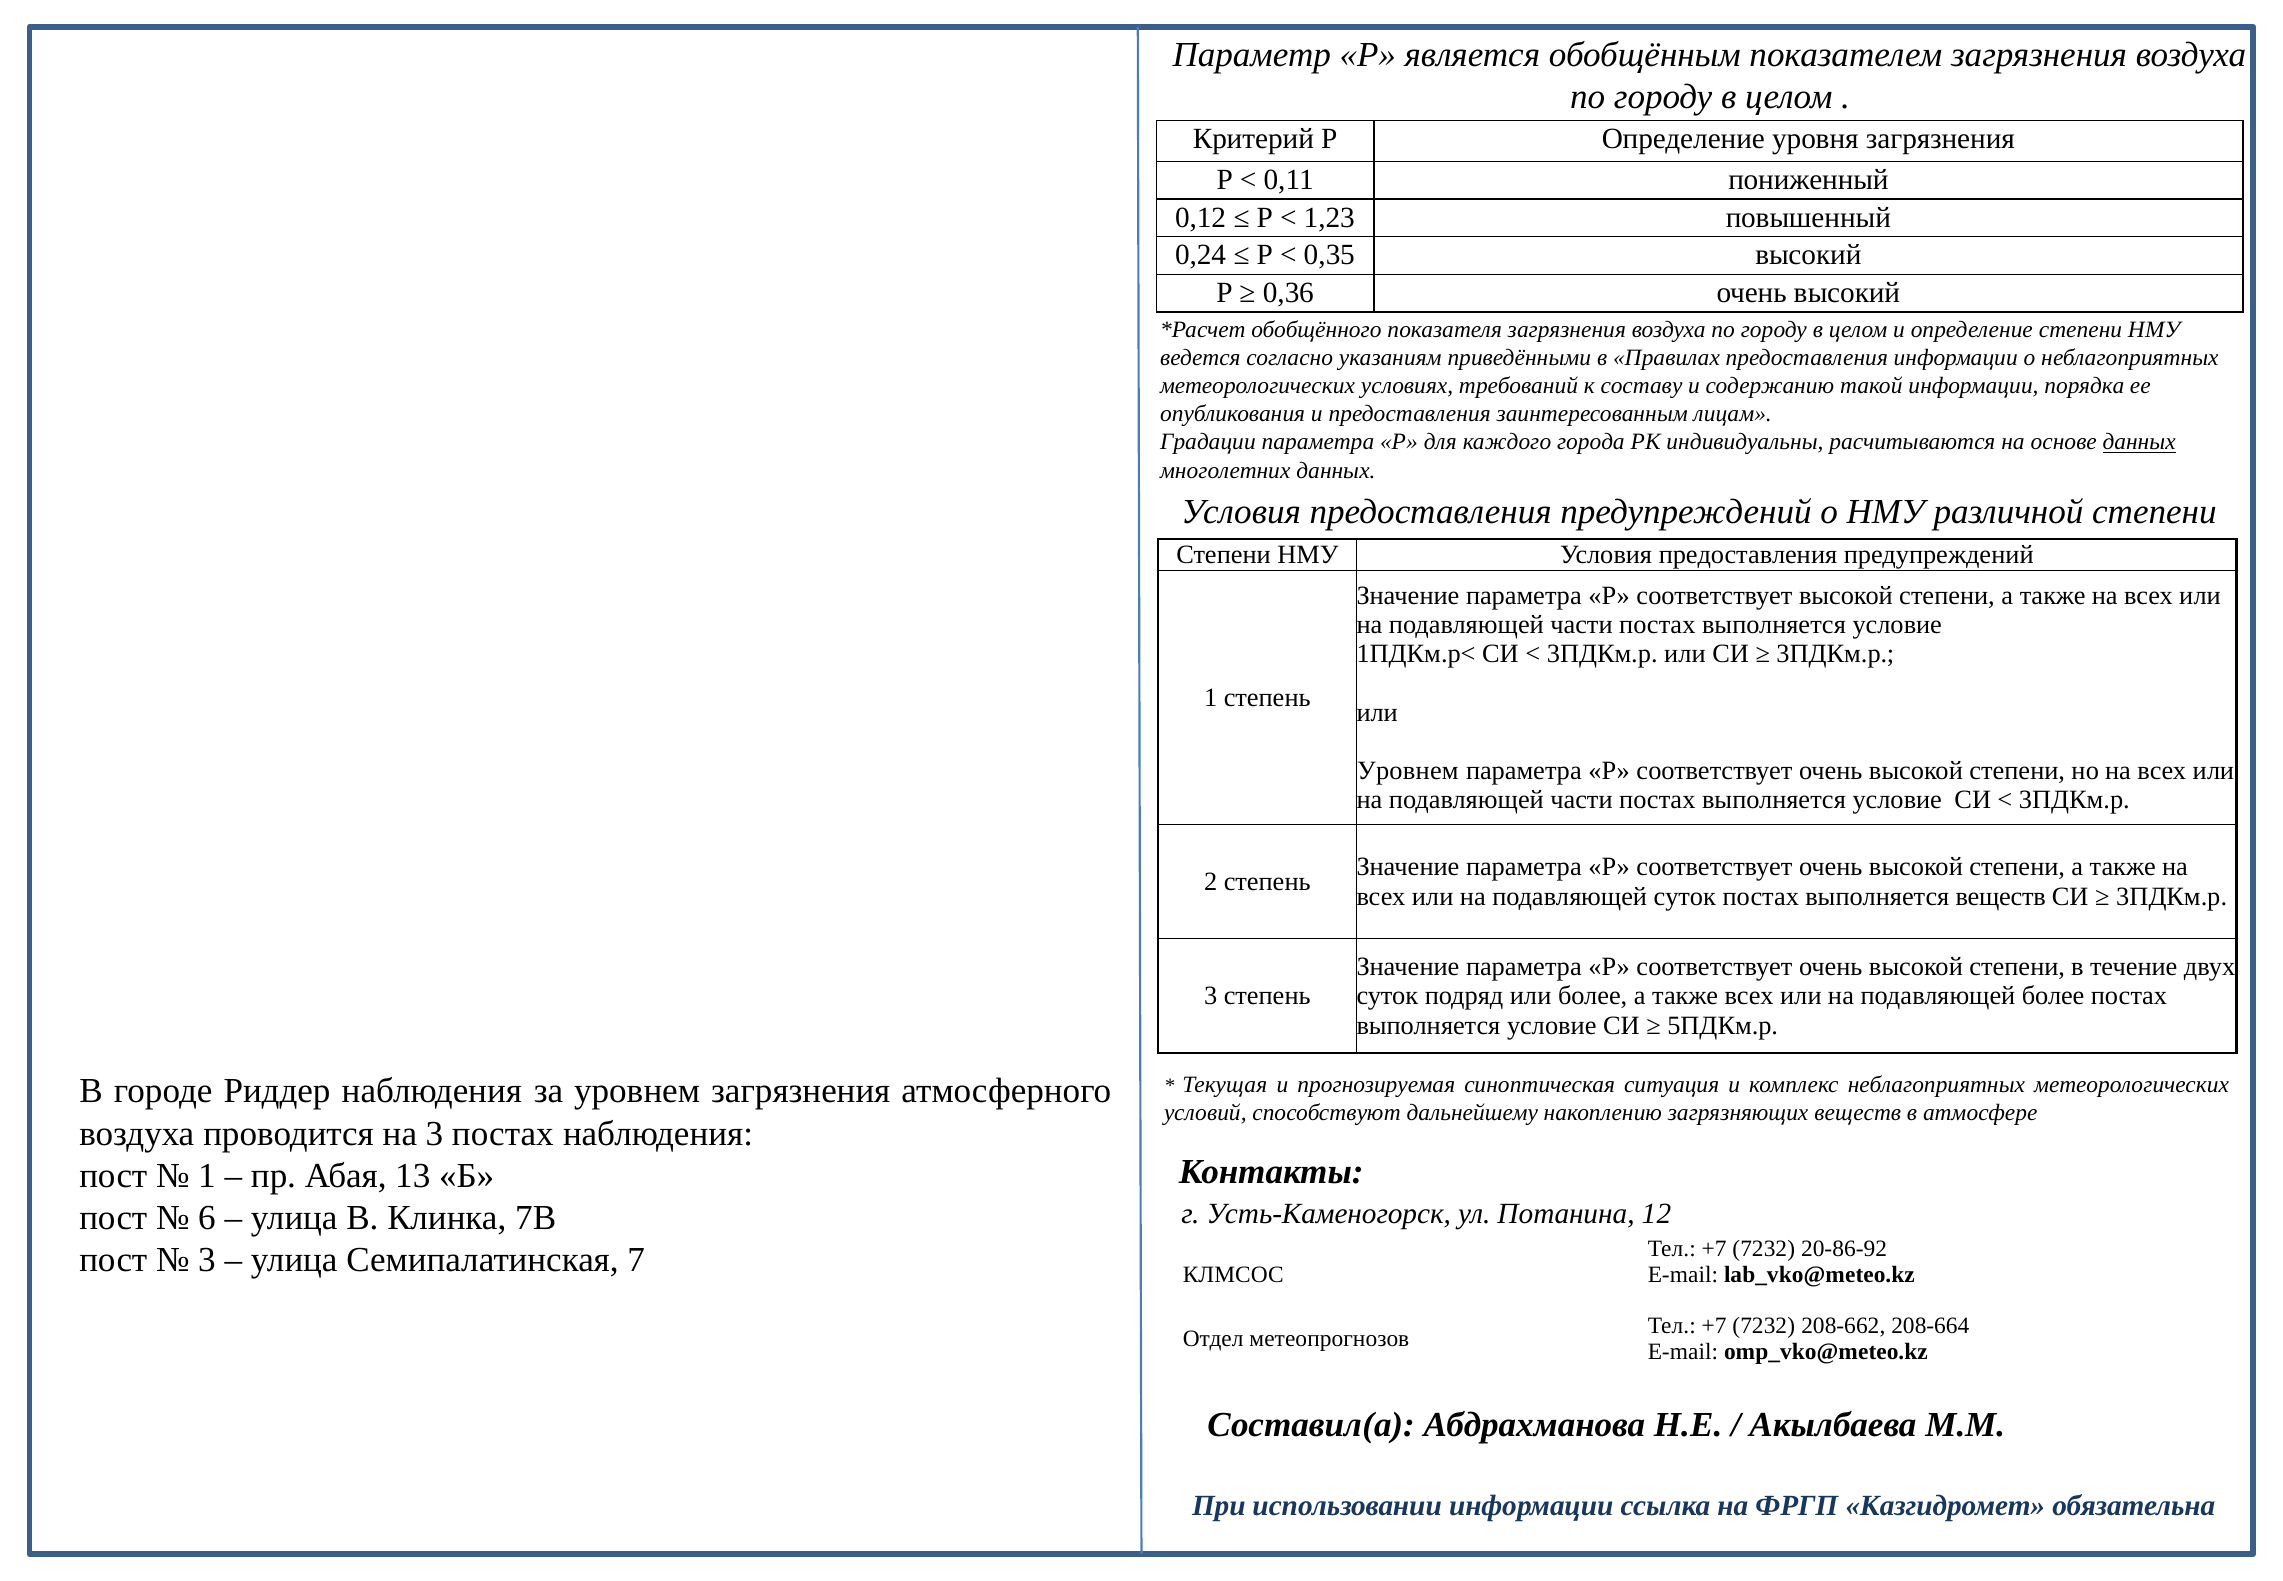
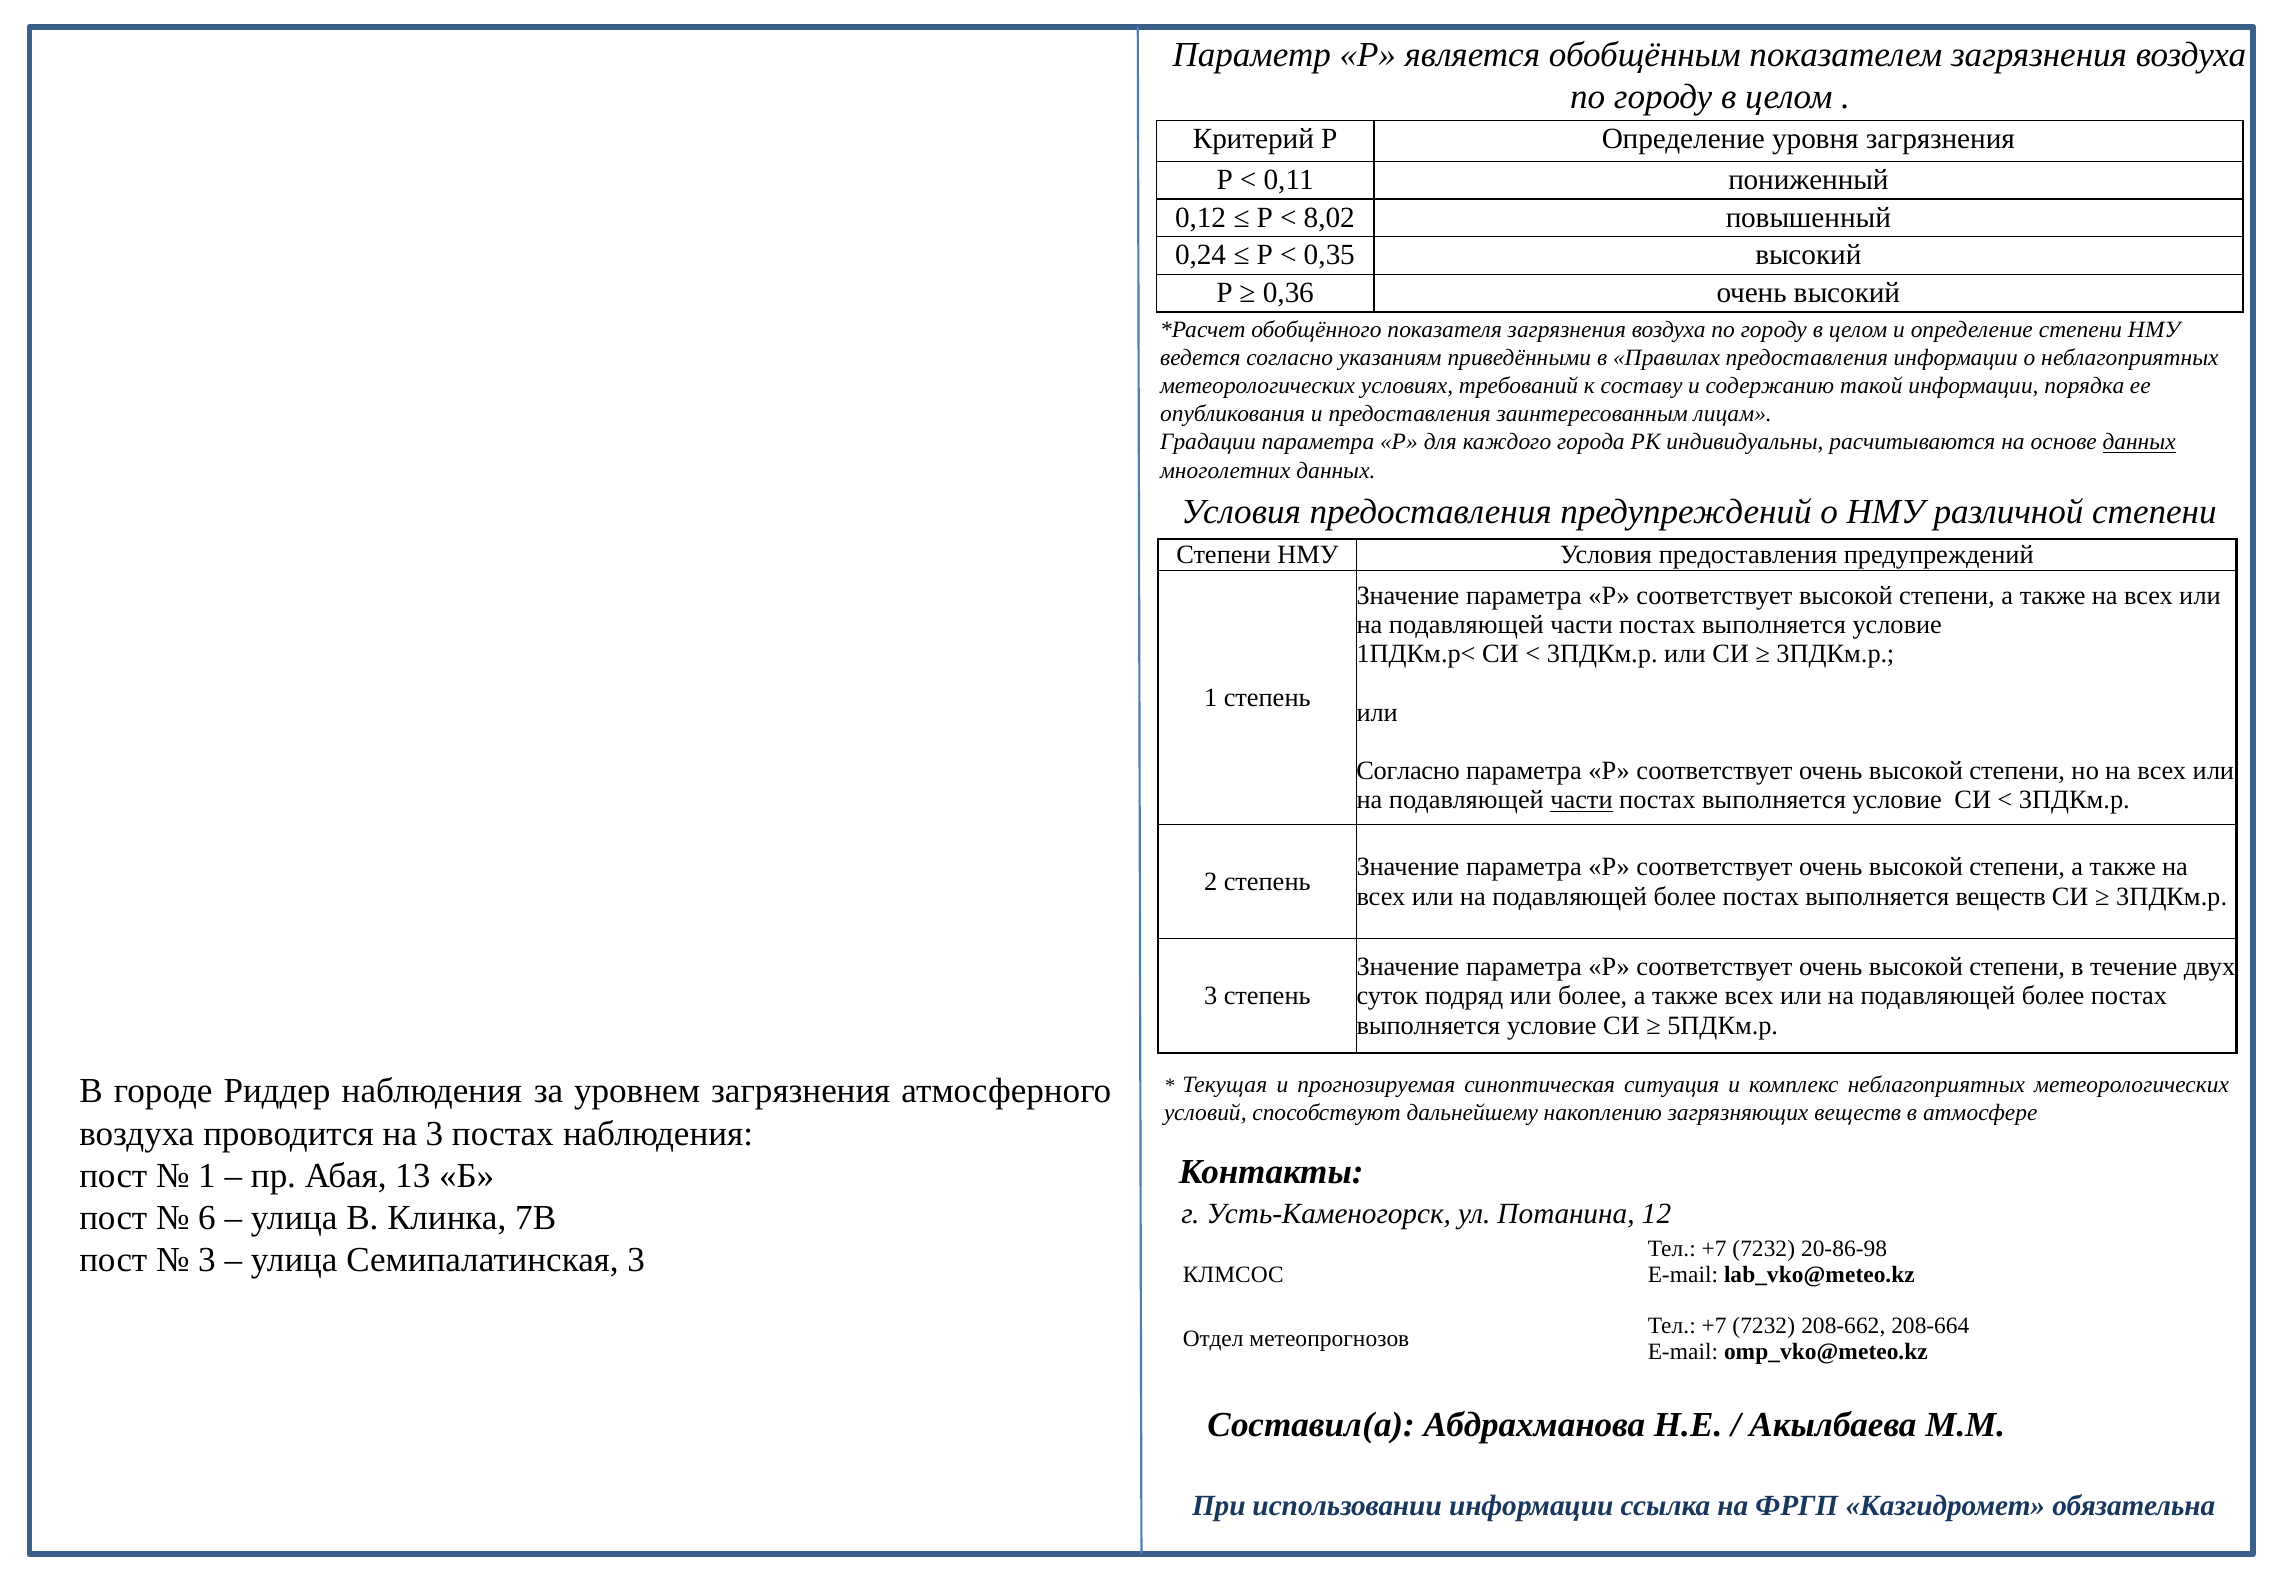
1,23: 1,23 -> 8,02 (1329, 217)
Уровнем: Уровнем -> Согласно (1408, 771)
части underline: none -> present (1582, 800)
суток: суток -> более (1685, 896)
20-86-92: 20-86-92 -> 20-86-98 (1844, 1248)
Семипалатинская 7: 7 -> 3 (636, 1260)
